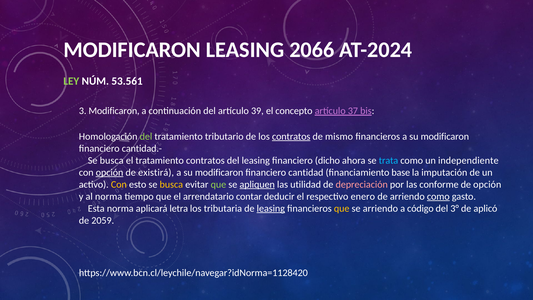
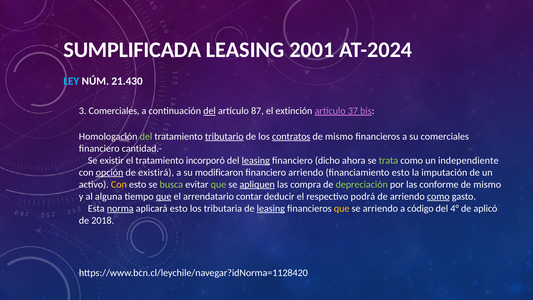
MODIFICARON: MODIFICARON -> SUMPLIFICADA (132, 50)
2066: 2066 -> 2001 (312, 50)
LEY colour: light green -> light blue (71, 81)
53.561: 53.561 -> 21.430 (127, 81)
3 Modificaron: Modificaron -> Comerciales (114, 111)
del underline: none -> present (210, 111)
39: 39 -> 87 (257, 111)
concepto: concepto -> extinción (294, 111)
tributario underline: none -> present (224, 136)
financieros a su modificaron: modificaron -> comerciales (445, 136)
busca: busca -> existir (112, 160)
tratamiento contratos: contratos -> incorporó (205, 160)
leasing underline: none -> present (256, 160)
trata colour: light blue -> light green (388, 160)
financiero cantidad: cantidad -> arriendo (306, 172)
financiamiento base: base -> esto (401, 172)
busca colour: yellow -> light green (171, 184)
utilidad: utilidad -> compra (306, 184)
depreciación colour: pink -> light green (362, 184)
opción: opción -> mismo (487, 184)
al norma: norma -> alguna (109, 196)
que underline: none -> present (164, 196)
enero: enero -> podrá (363, 196)
norma underline: none -> present (120, 208)
aplicará letra: letra -> esto (179, 208)
3°: 3° -> 4° (455, 208)
2059: 2059 -> 2018 (103, 220)
